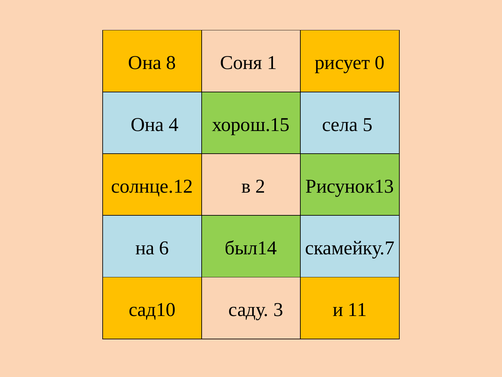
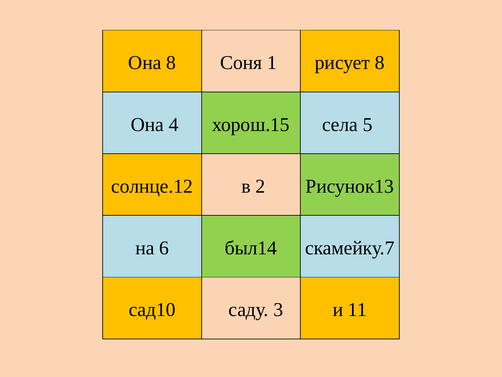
рисует 0: 0 -> 8 (380, 63)
